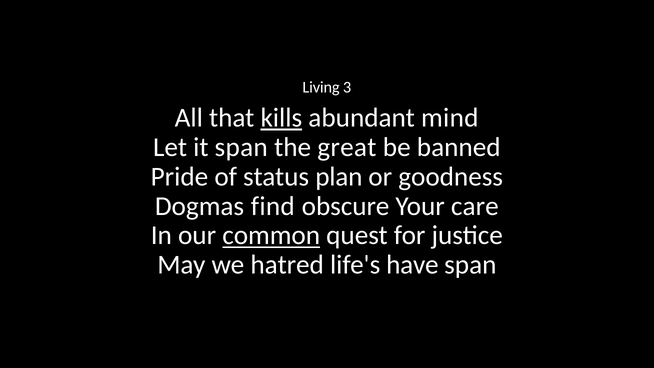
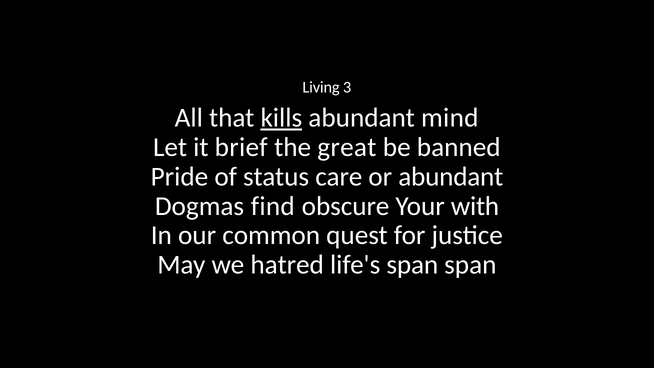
it span: span -> brief (241, 147)
plan: plan -> care (339, 177)
or goodness: goodness -> abundant (451, 177)
care: care -> with (475, 206)
common underline: present -> none (271, 235)
life's have: have -> span (412, 265)
